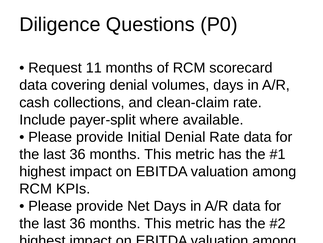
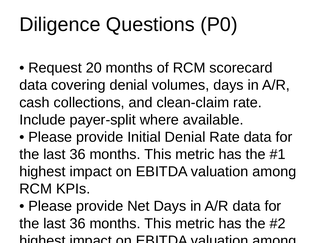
11: 11 -> 20 (94, 68)
